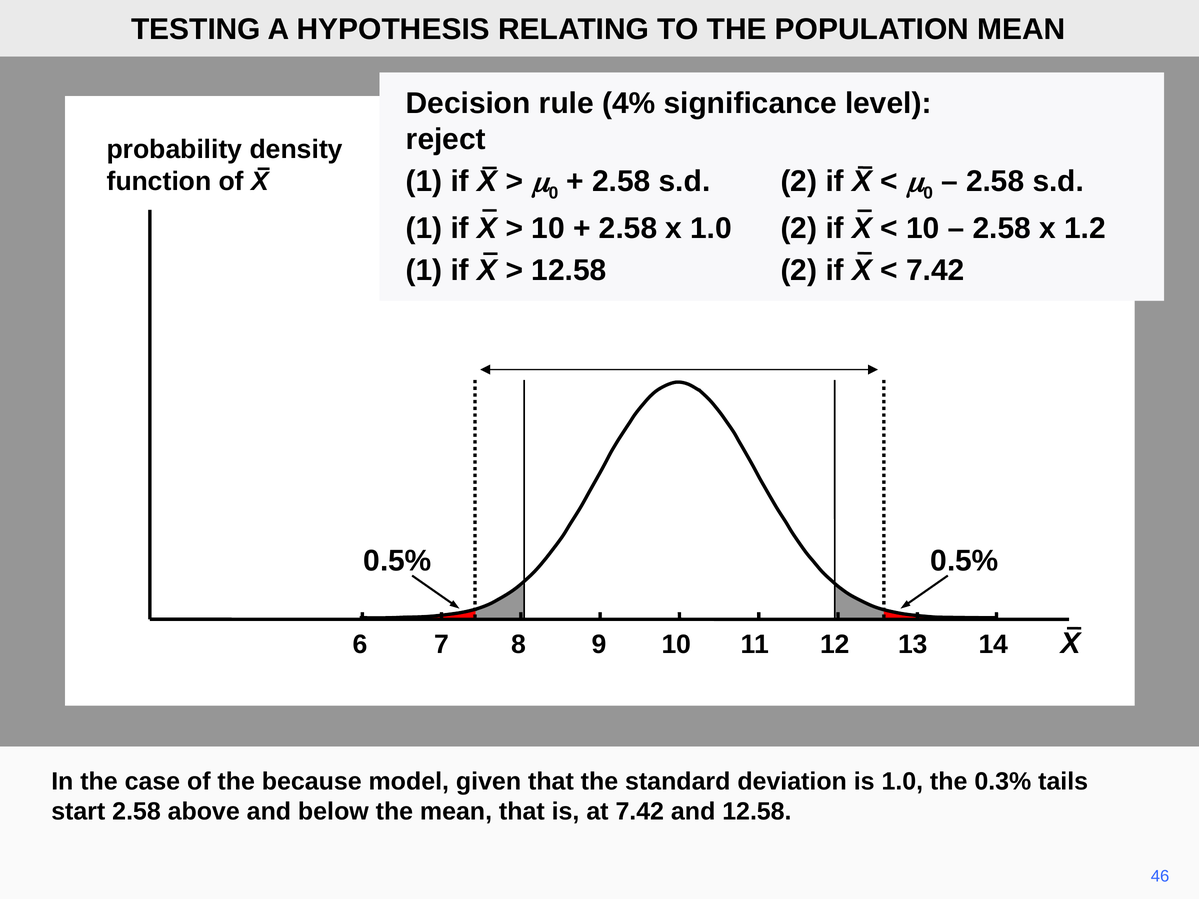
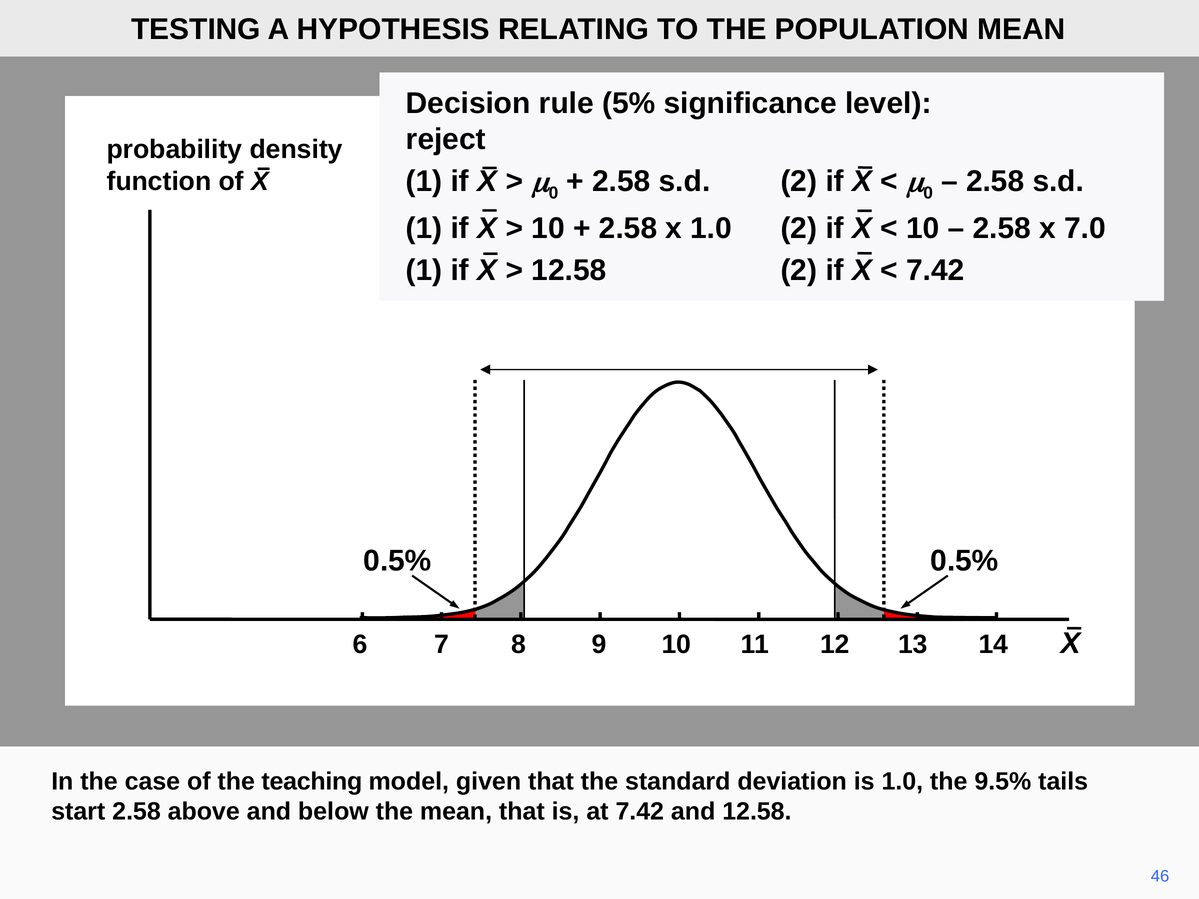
4%: 4% -> 5% (629, 104)
1.2: 1.2 -> 7.0 (1085, 228)
because: because -> teaching (312, 782)
0.3%: 0.3% -> 9.5% (1003, 782)
